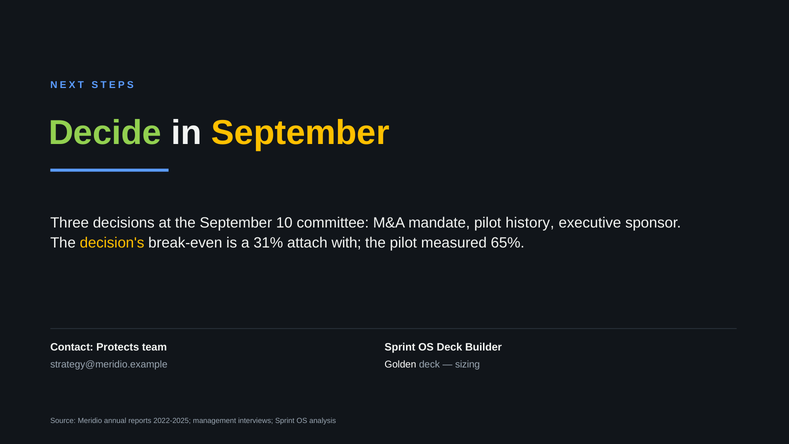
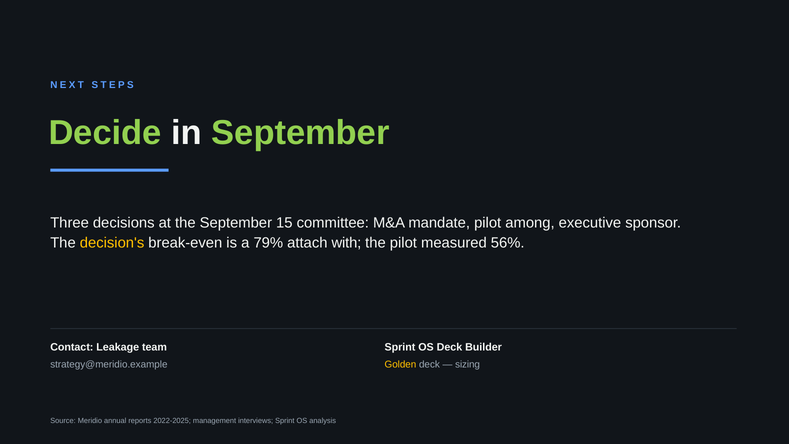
September colour: yellow -> light green (300, 133)
10: 10 -> 15 (284, 223)
history: history -> among (530, 223)
31%: 31% -> 79% (268, 243)
65%: 65% -> 56% (508, 243)
Protects: Protects -> Leakage (118, 347)
Golden colour: white -> yellow (400, 365)
